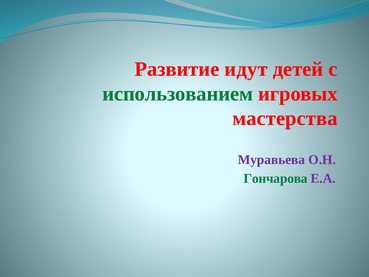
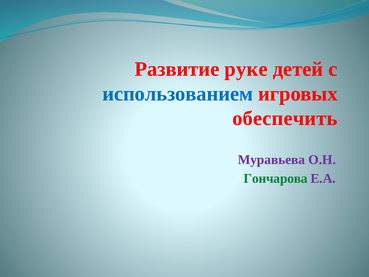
идут: идут -> руке (246, 69)
использованием colour: green -> blue (178, 94)
мастерства: мастерства -> обеспечить (285, 118)
